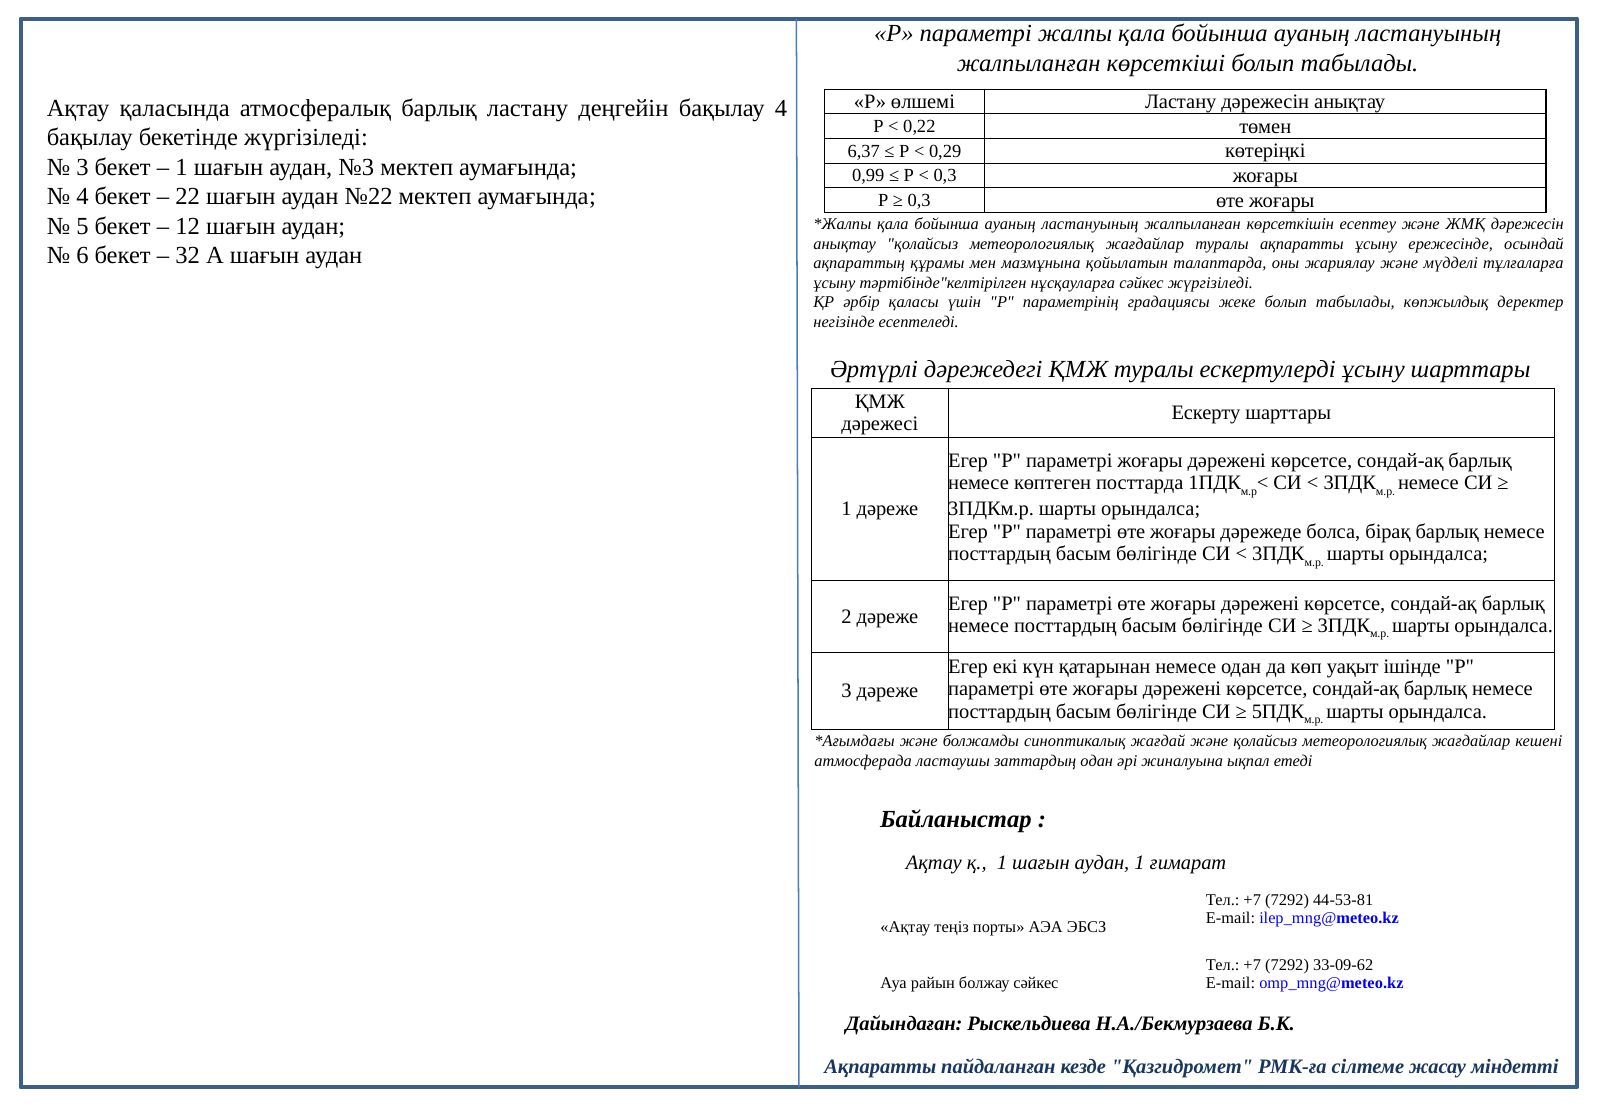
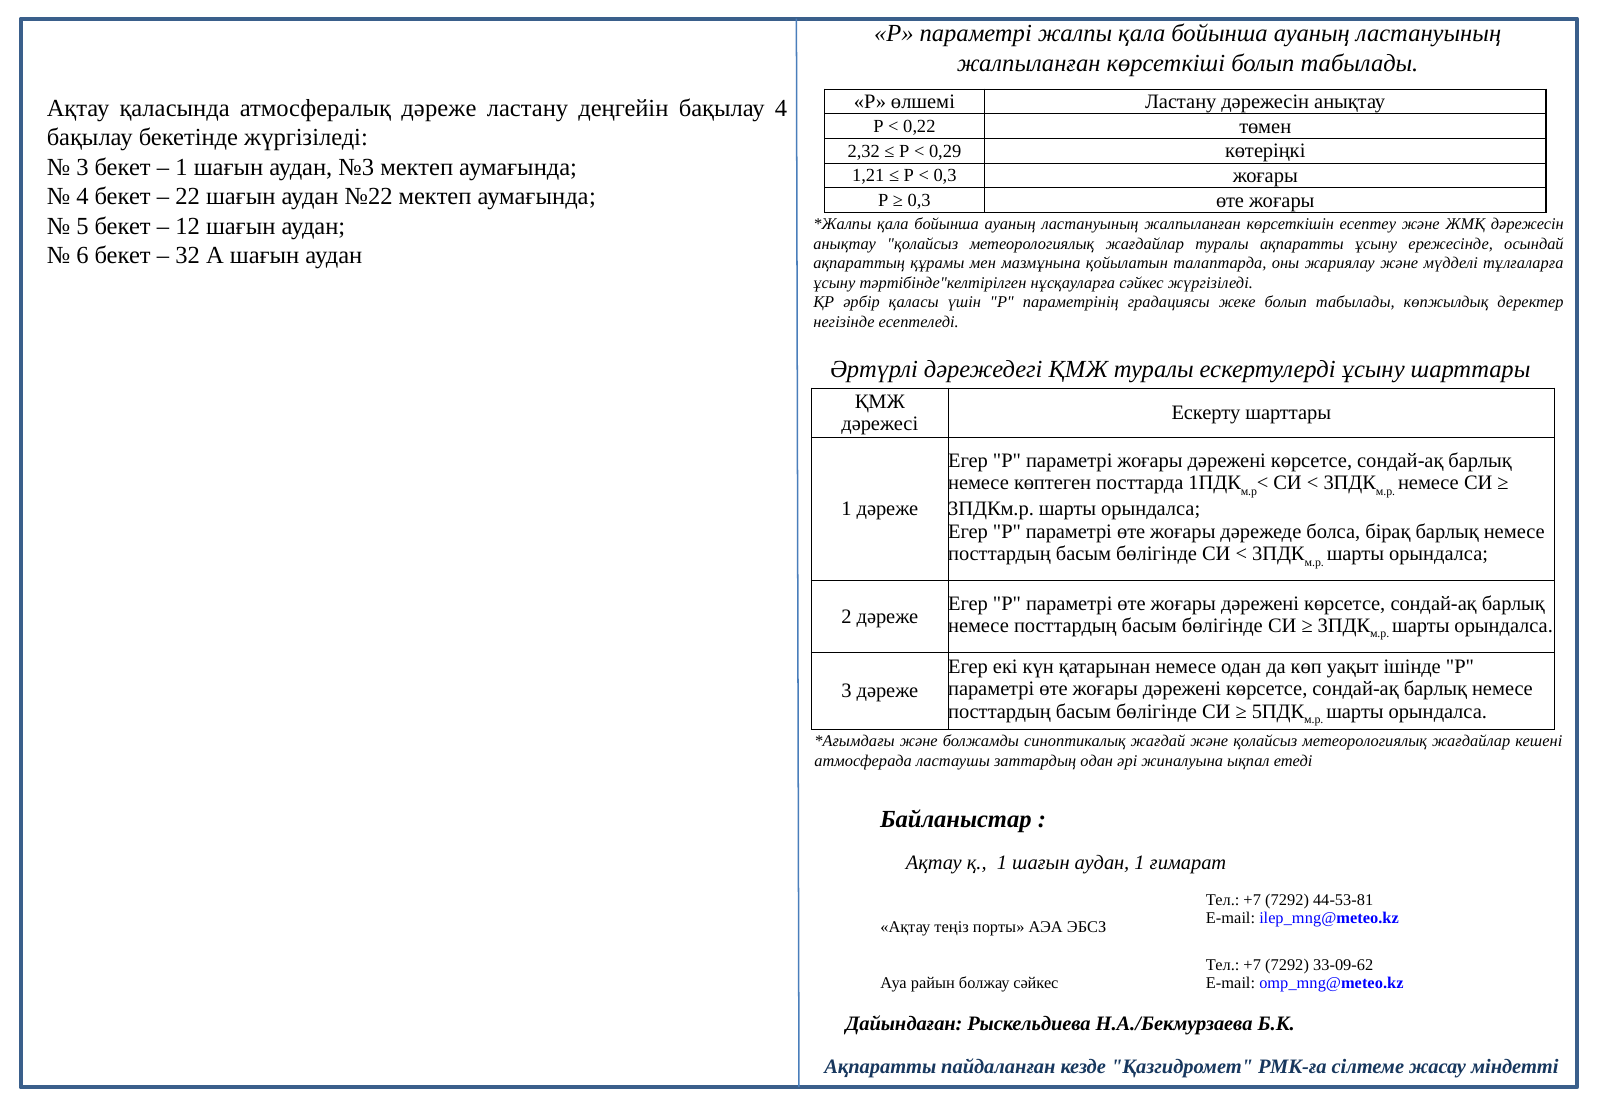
атмосфералық барлық: барлық -> дәреже (439, 108)
6,37: 6,37 -> 2,32 (864, 151)
0,99: 0,99 -> 1,21 (868, 176)
